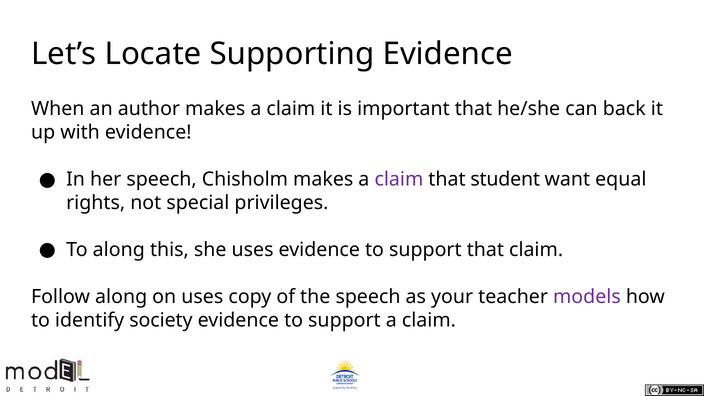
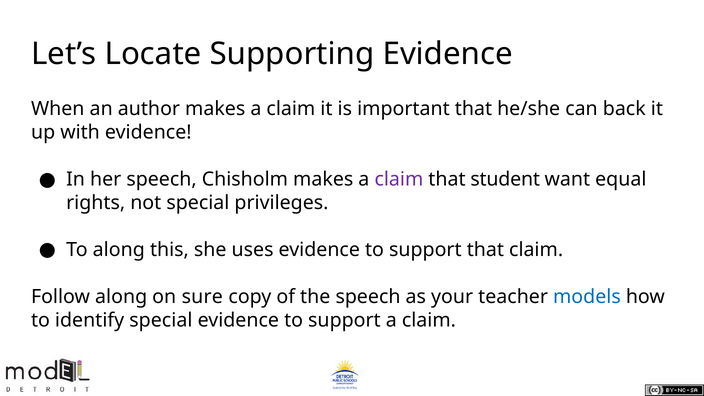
on uses: uses -> sure (202, 297)
models colour: purple -> blue (587, 297)
identify society: society -> special (161, 320)
